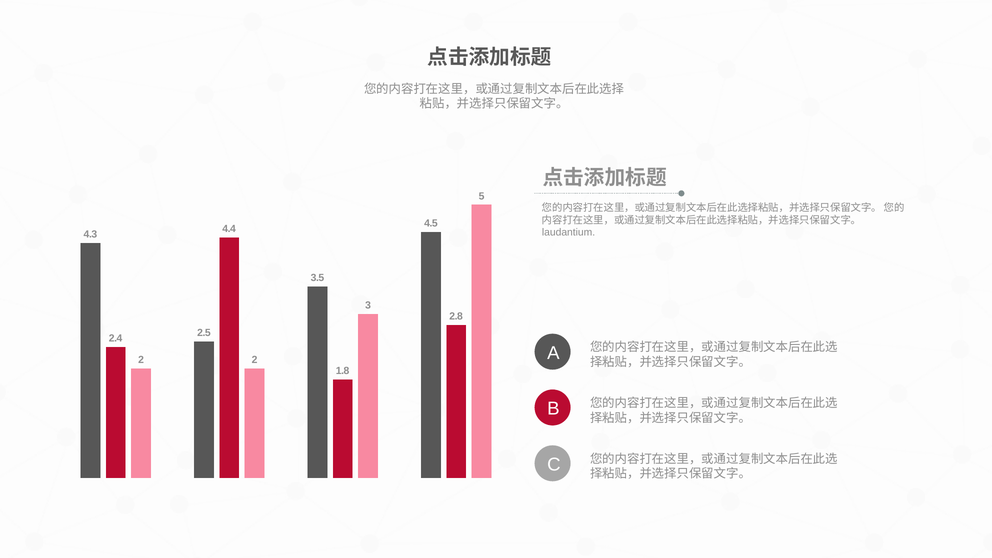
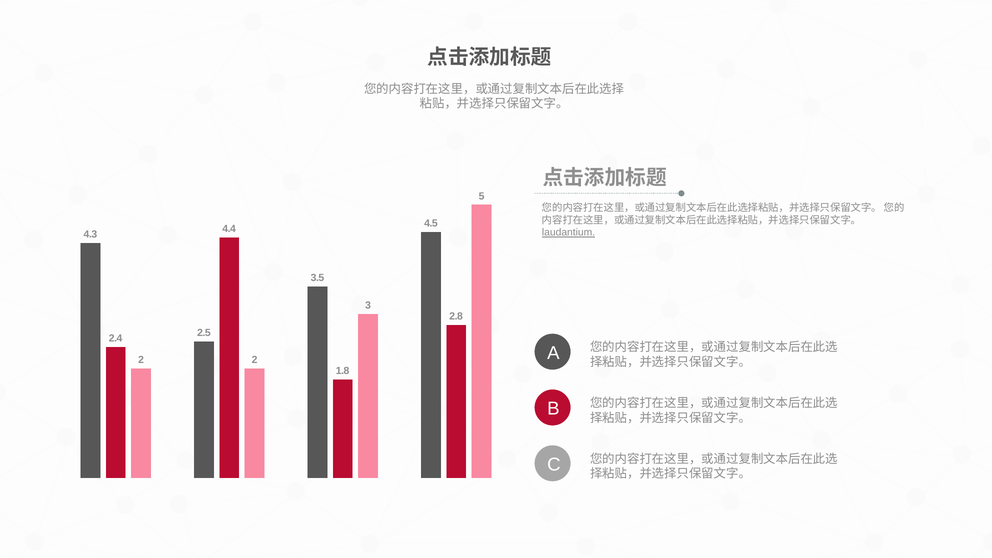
laudantium underline: none -> present (569, 233)
